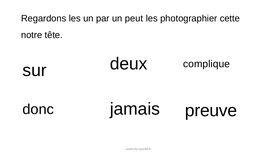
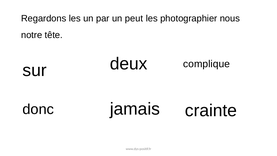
cette: cette -> nous (230, 18)
preuve: preuve -> crainte (211, 110)
